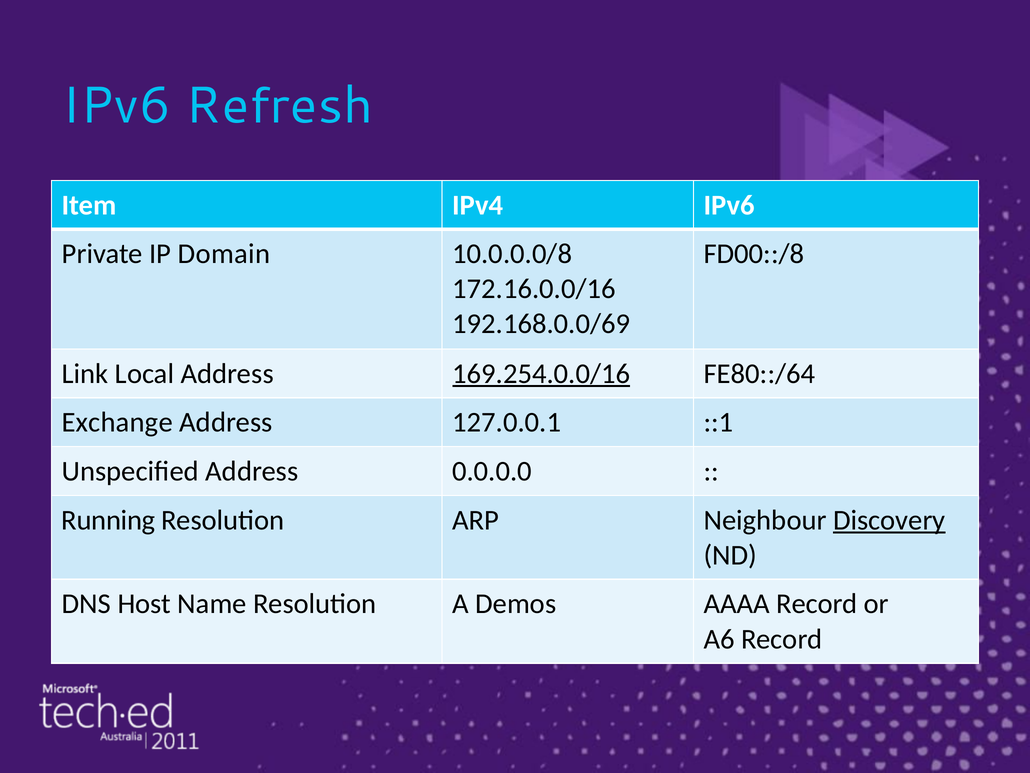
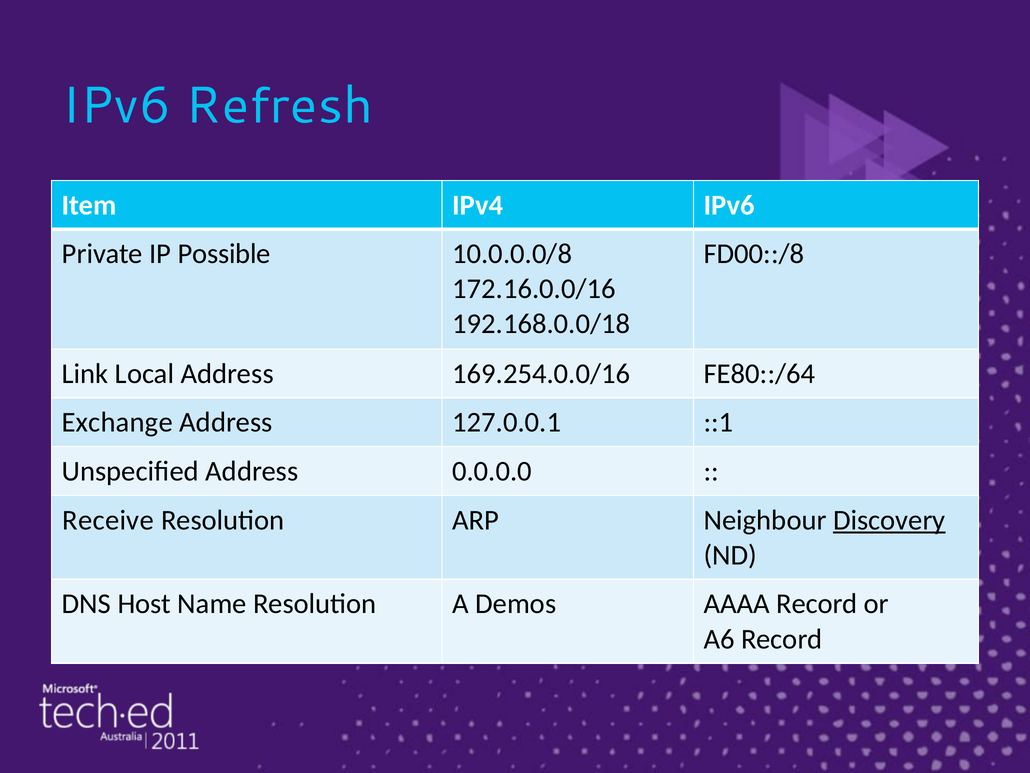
Domain: Domain -> Possible (224, 254)
192.168.0.0/69: 192.168.0.0/69 -> 192.168.0.0/18 (541, 324)
169.254.0.0/16 underline: present -> none (541, 373)
Running: Running -> Receive (108, 520)
